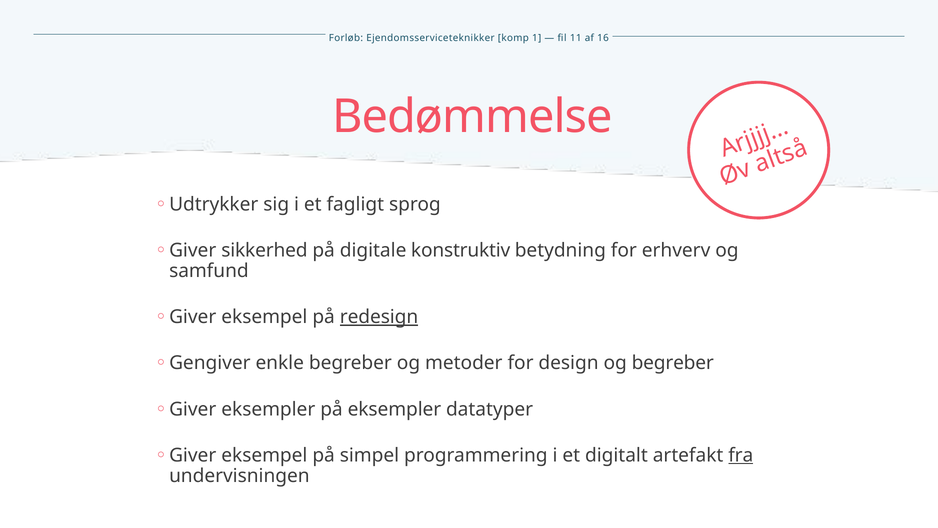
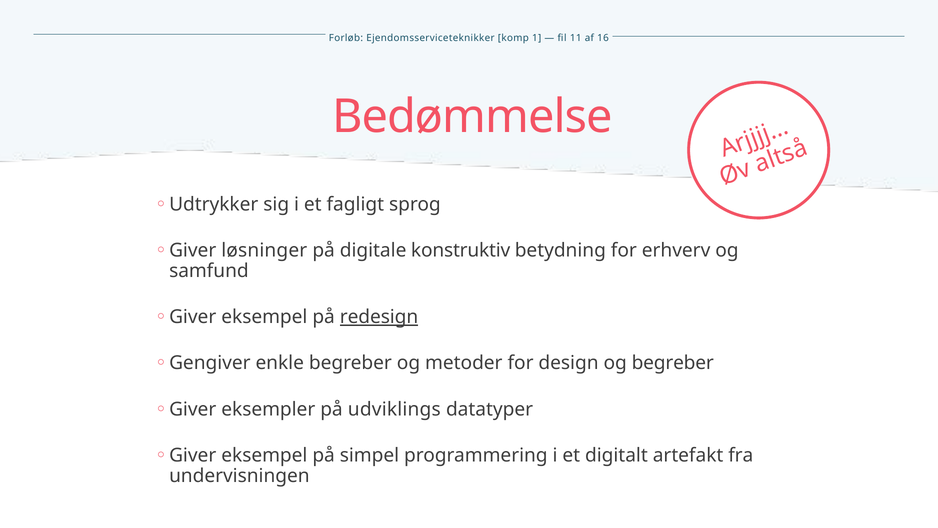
sikkerhed: sikkerhed -> løsninger (264, 250)
på eksempler: eksempler -> udviklings (394, 409)
fra underline: present -> none (741, 455)
